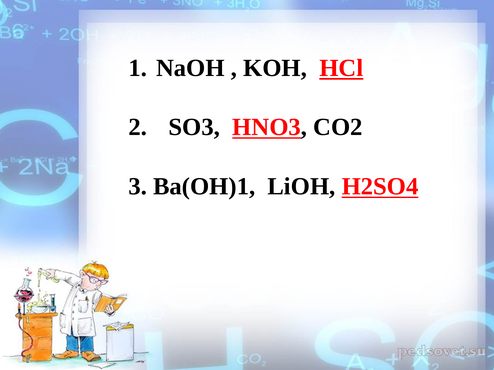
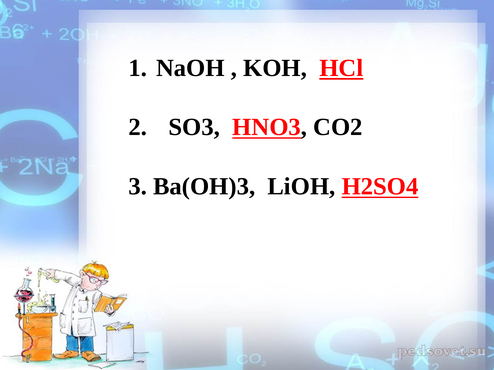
Ba(OH)1: Ba(OH)1 -> Ba(OH)3 (204, 187)
